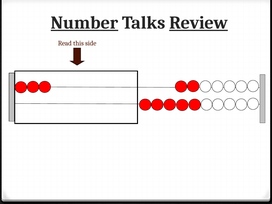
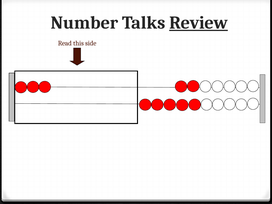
Number underline: present -> none (84, 23)
